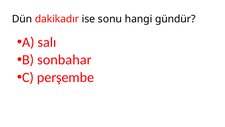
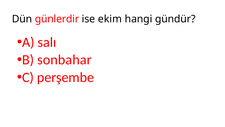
dakikadır: dakikadır -> günlerdir (57, 19)
sonu: sonu -> ekim (110, 19)
